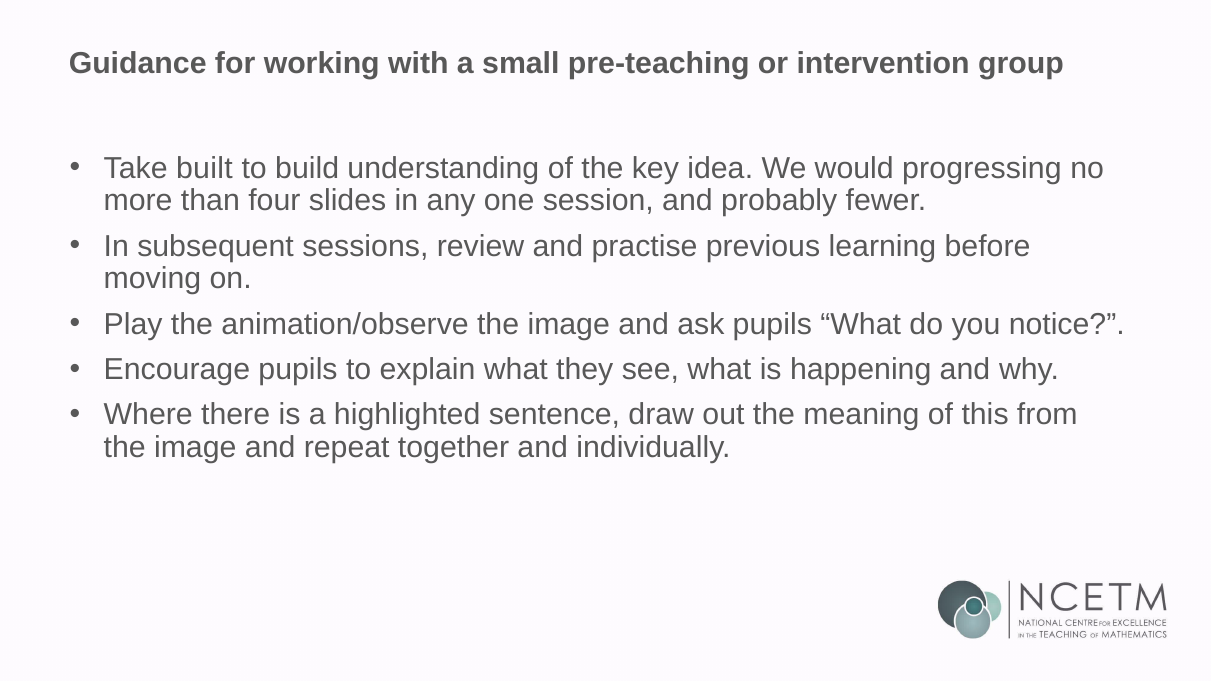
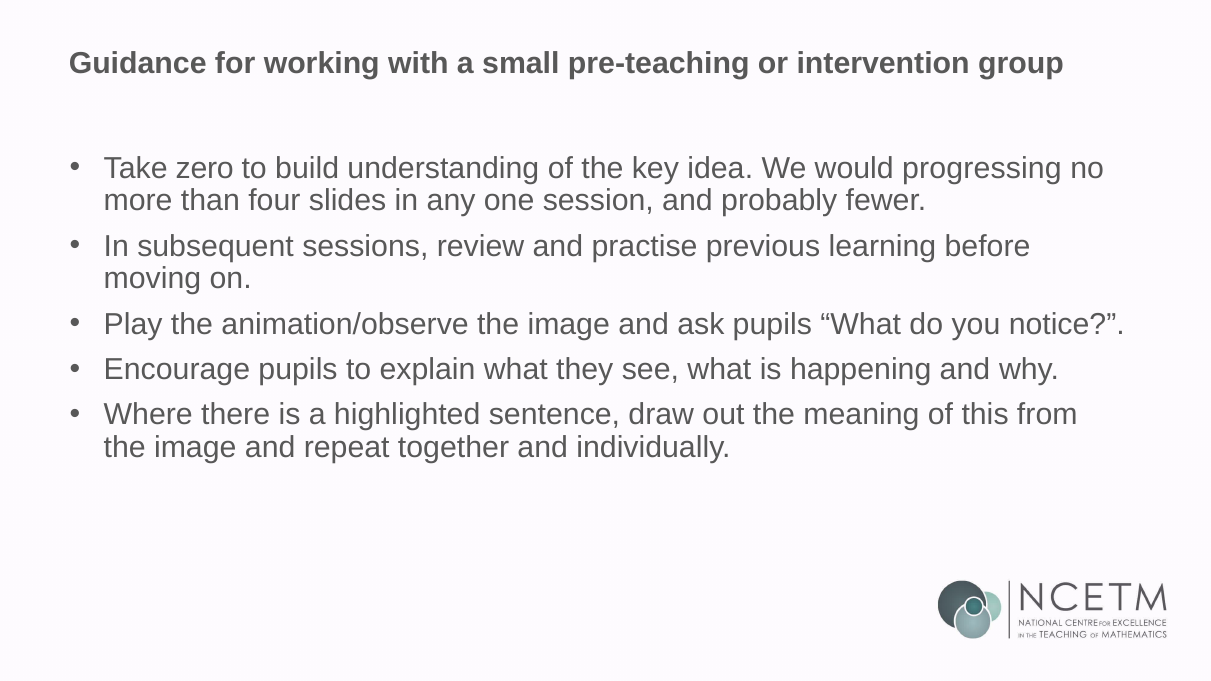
built: built -> zero (205, 168)
